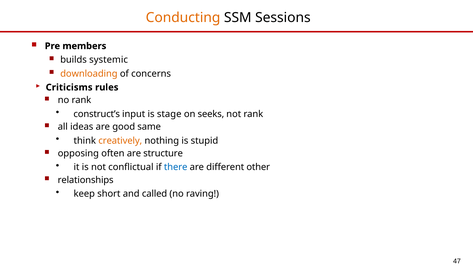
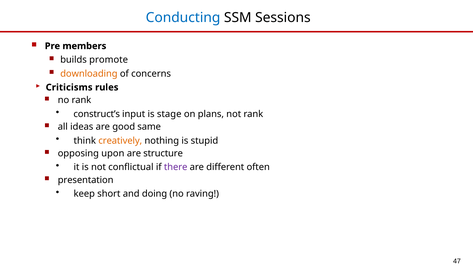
Conducting colour: orange -> blue (183, 18)
systemic: systemic -> promote (109, 60)
seeks: seeks -> plans (211, 114)
often: often -> upon (113, 153)
there colour: blue -> purple (176, 167)
other: other -> often (258, 167)
relationships: relationships -> presentation (86, 180)
called: called -> doing (155, 194)
